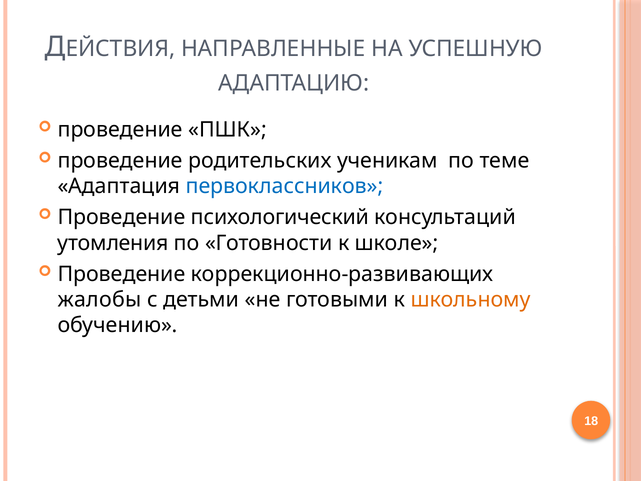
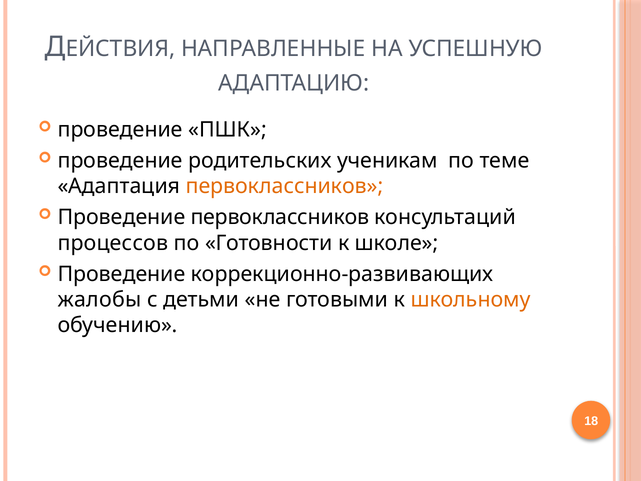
первоклассников colour: blue -> orange (285, 186)
Проведение психологический: психологический -> первоклассников (280, 217)
утомления: утомления -> процессов (113, 243)
